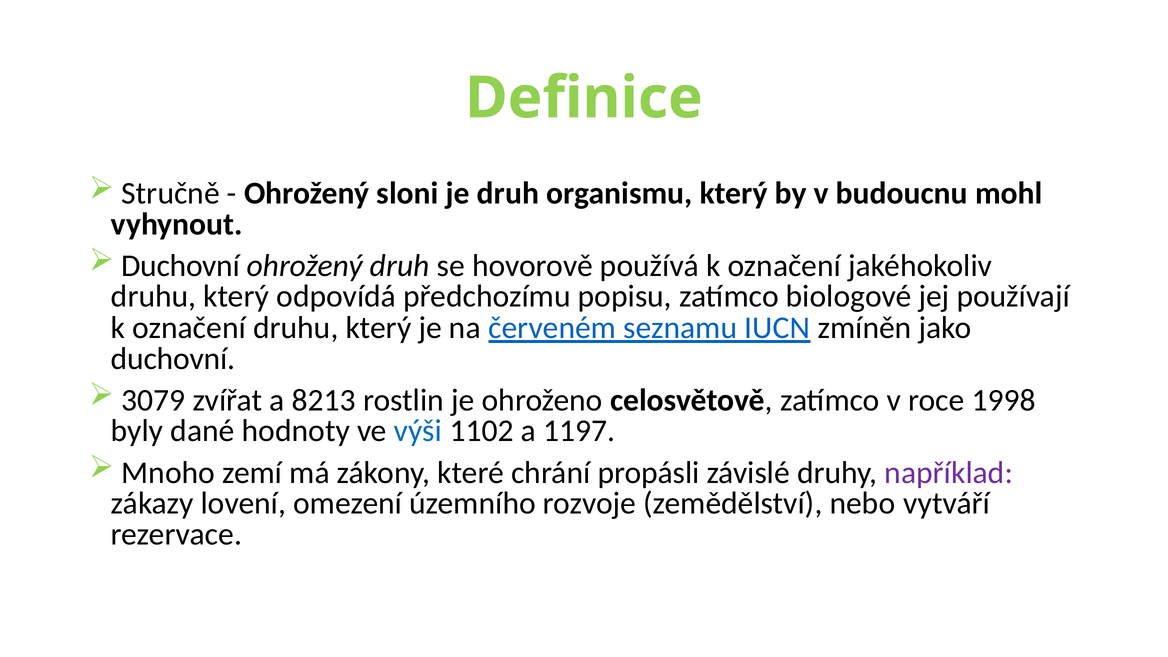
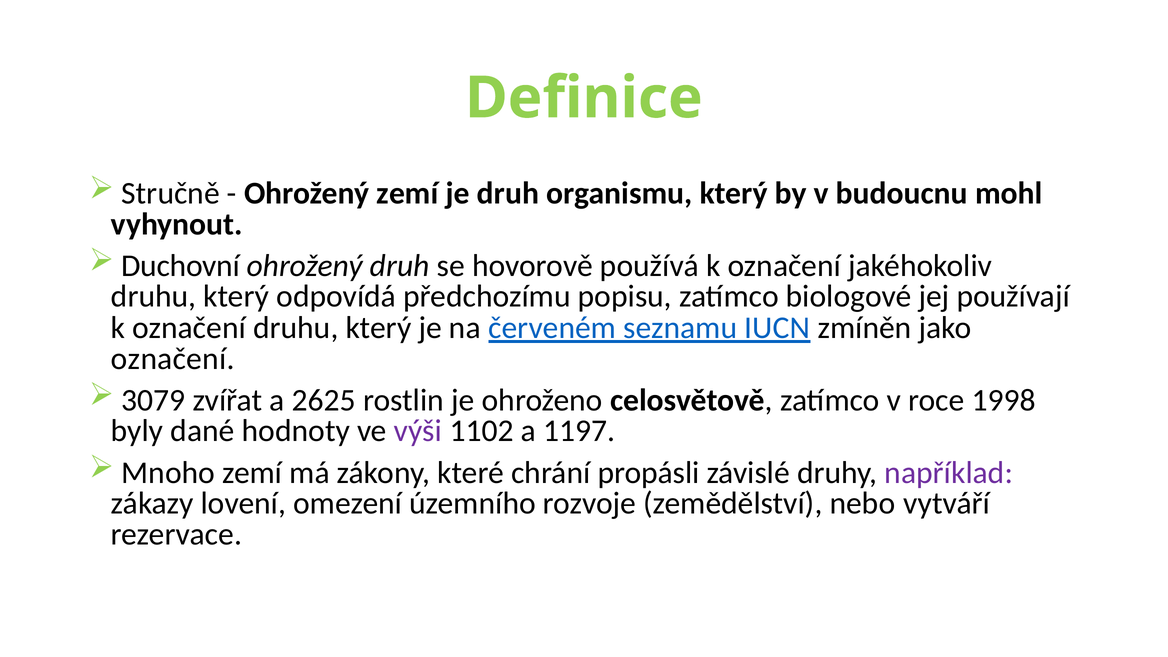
Ohrožený sloni: sloni -> zemí (407, 193)
duchovní: duchovní -> označení (173, 359)
8213: 8213 -> 2625 (324, 400)
výši colour: blue -> purple (418, 431)
